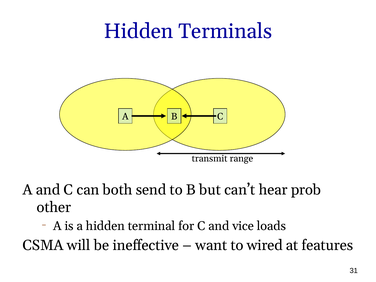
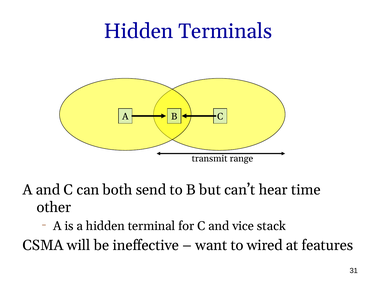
prob: prob -> time (306, 190)
loads: loads -> stack (271, 226)
